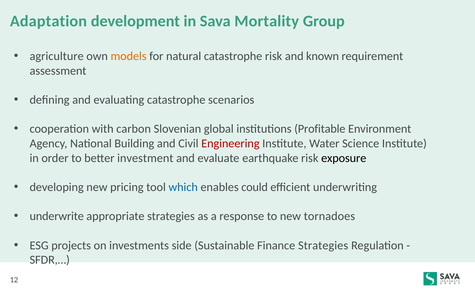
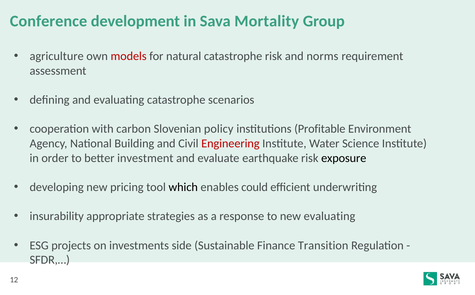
Adaptation: Adaptation -> Conference (49, 21)
models colour: orange -> red (129, 56)
known: known -> norms (322, 56)
global: global -> policy (219, 129)
which colour: blue -> black (183, 187)
underwrite: underwrite -> insurability (57, 216)
new tornadoes: tornadoes -> evaluating (329, 216)
Finance Strategies: Strategies -> Transition (323, 245)
